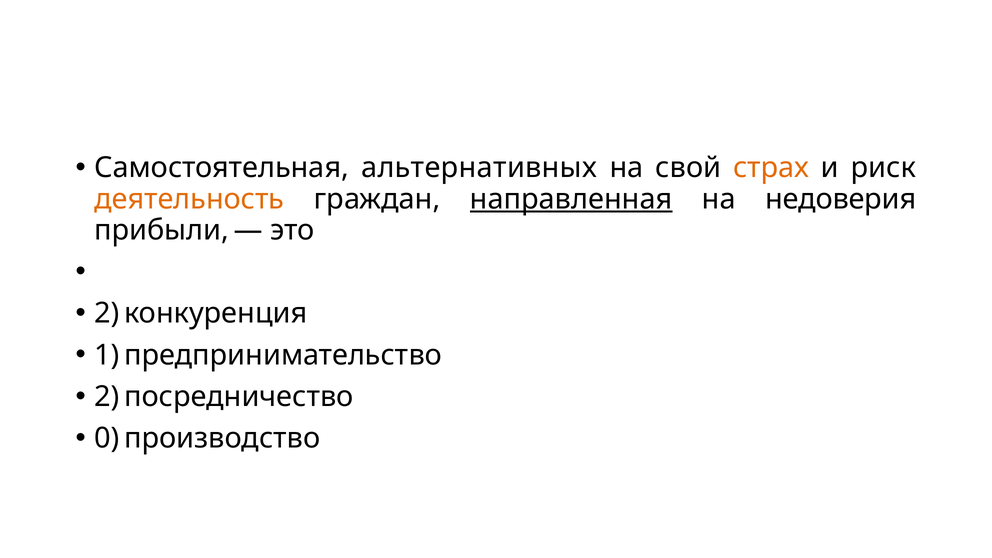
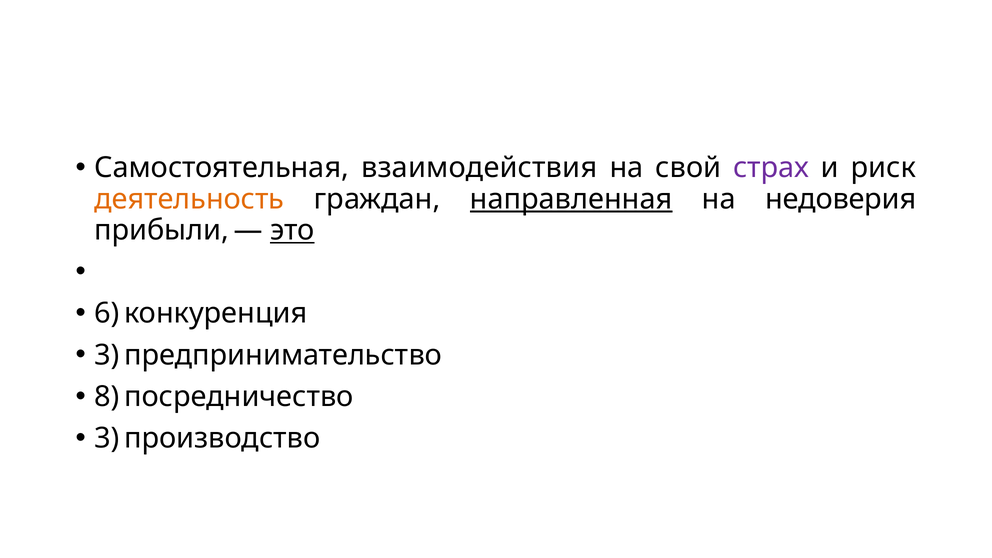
альтернативных: альтернативных -> взаимодействия (479, 168)
страх colour: orange -> purple (771, 168)
это underline: none -> present (292, 230)
2: 2 -> 6 (107, 313)
1: 1 -> 3 (107, 355)
2: 2 -> 8 (107, 397)
0: 0 -> 3 (107, 438)
